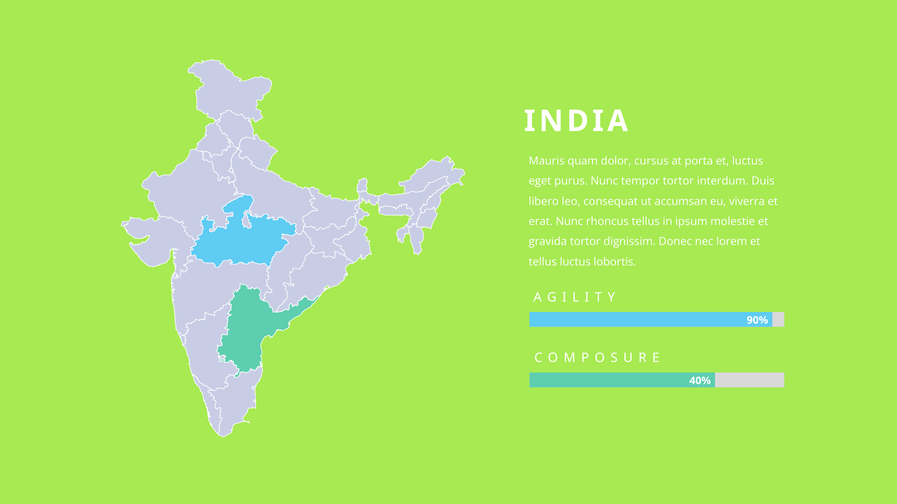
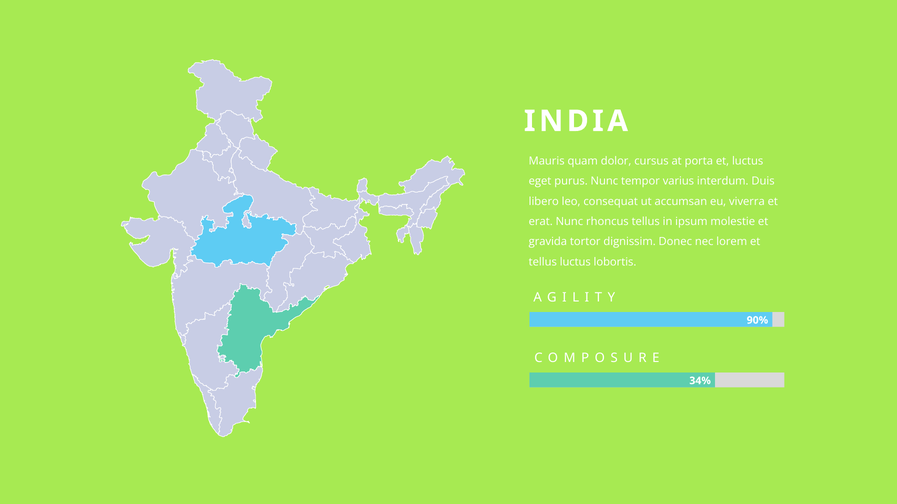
tempor tortor: tortor -> varius (678, 181)
40%: 40% -> 34% (700, 381)
